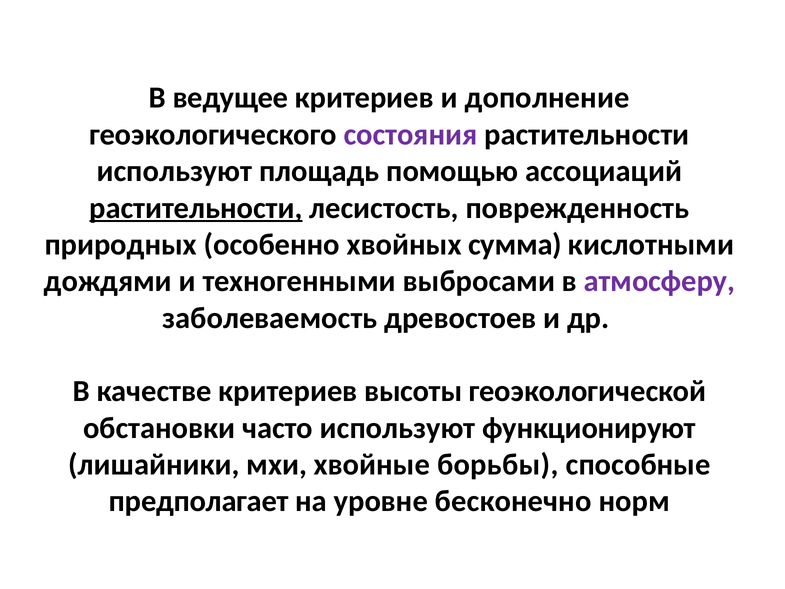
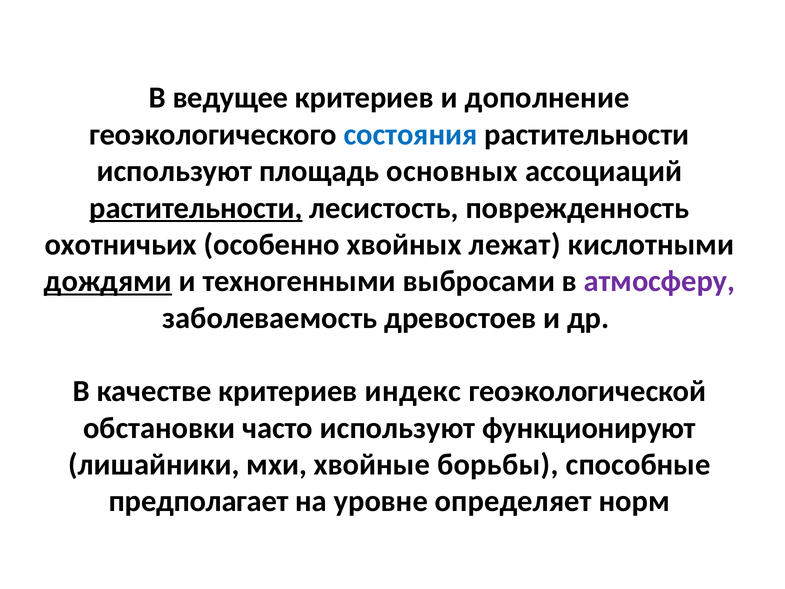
состояния colour: purple -> blue (410, 135)
помощью: помощью -> основных (452, 171)
природных: природных -> охотничьих (121, 244)
сумма: сумма -> лежат (515, 244)
дождями underline: none -> present (108, 281)
высоты: высоты -> индекс (413, 391)
бесконечно: бесконечно -> определяет (513, 501)
